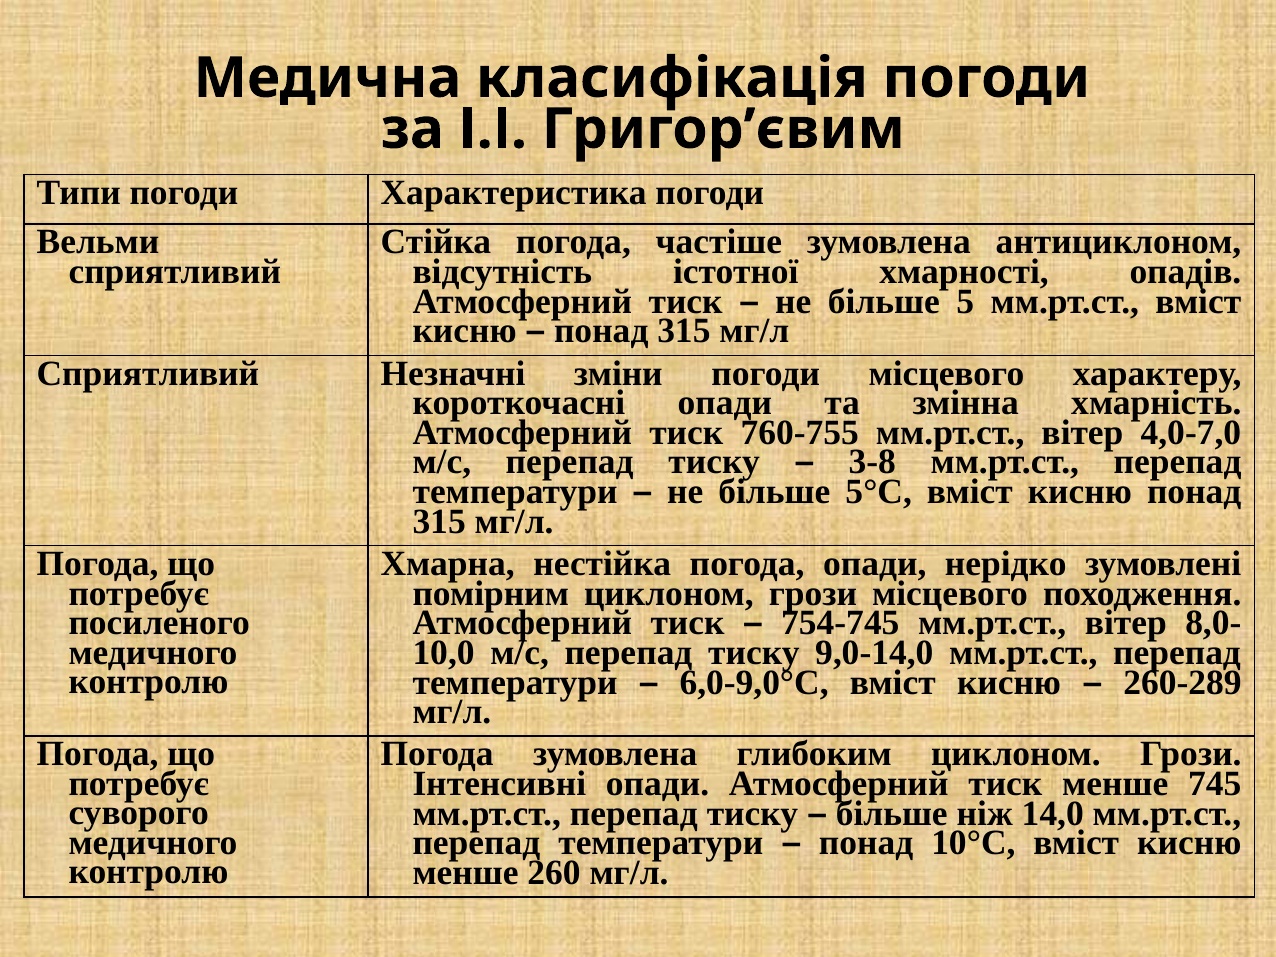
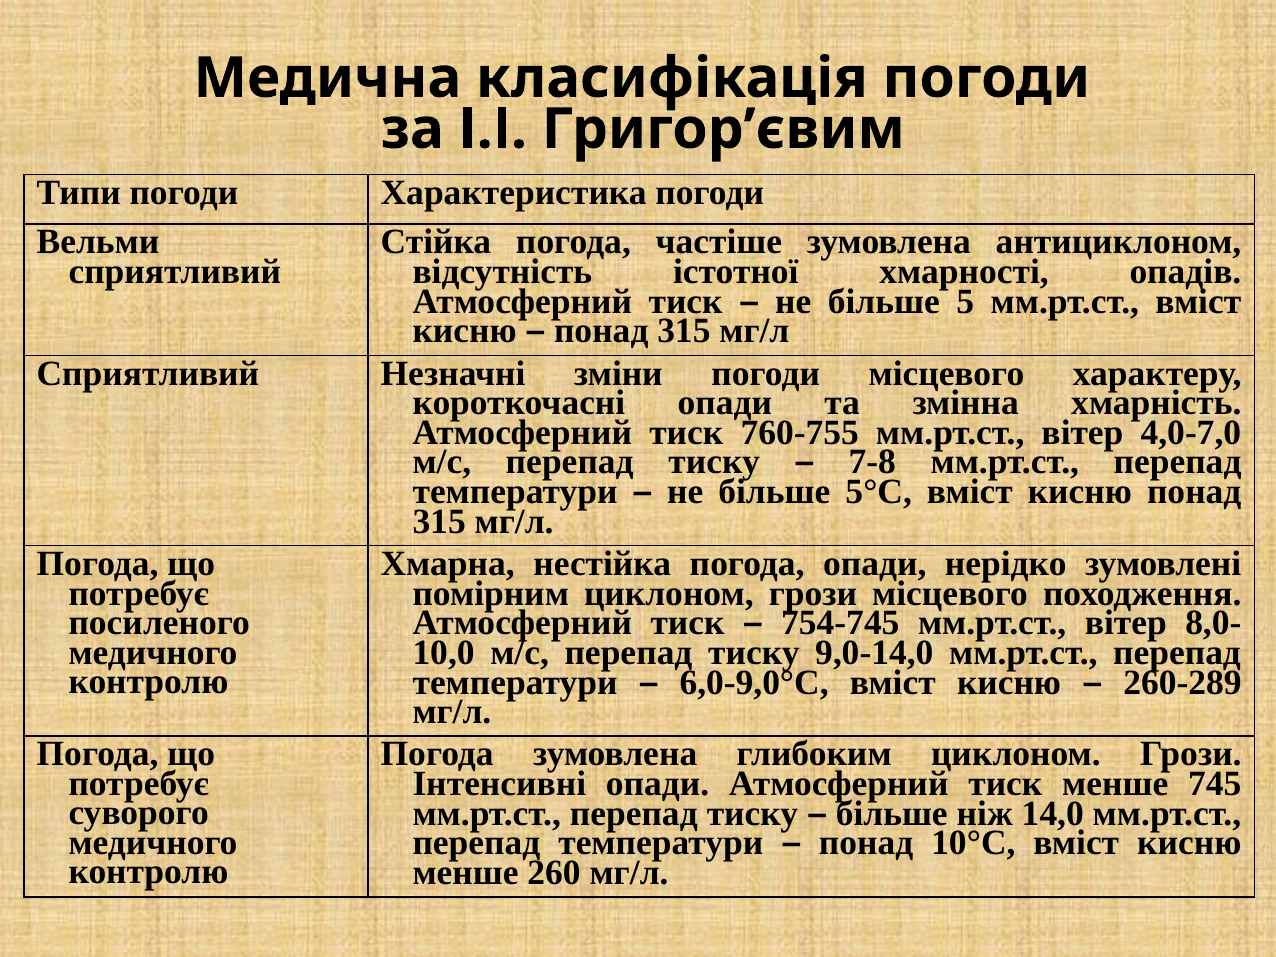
3-8: 3-8 -> 7-8 (872, 462)
